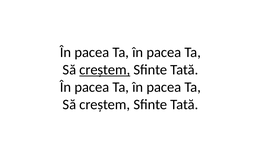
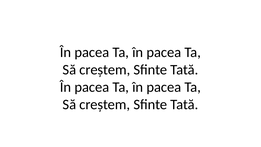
creștem underline: present -> none (105, 70)
